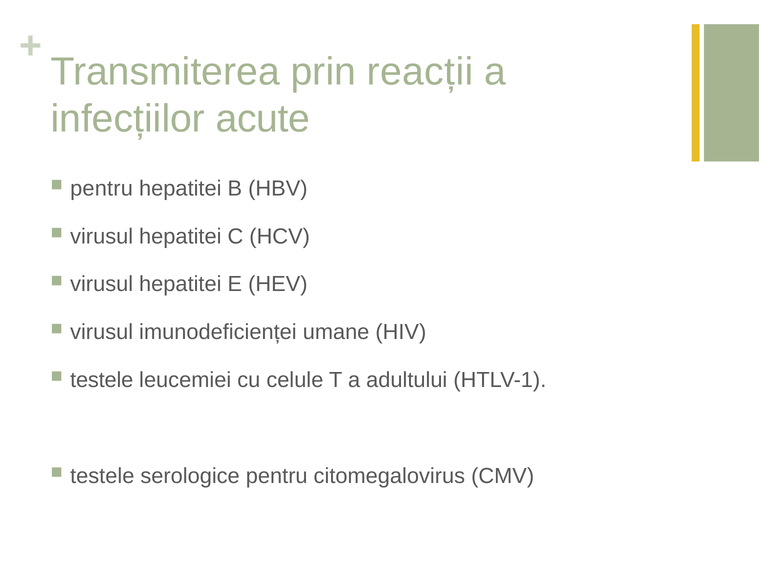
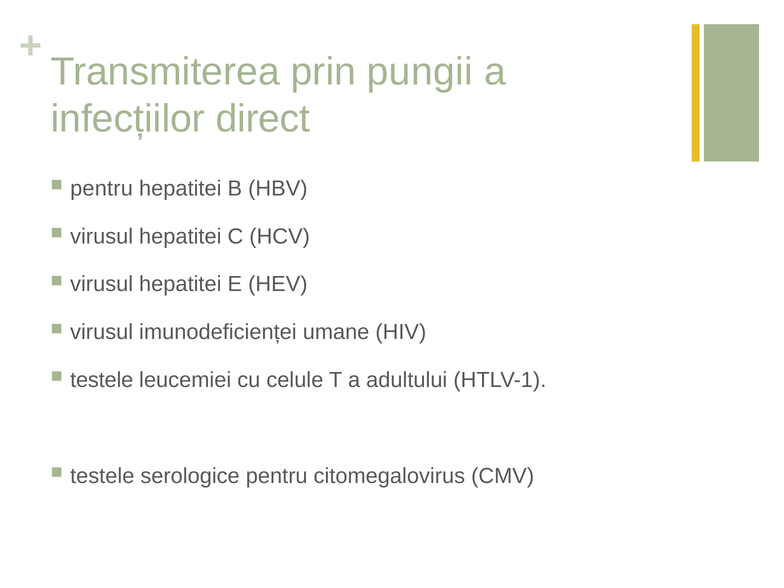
reacții: reacții -> pungii (420, 72)
acute: acute -> direct (263, 119)
